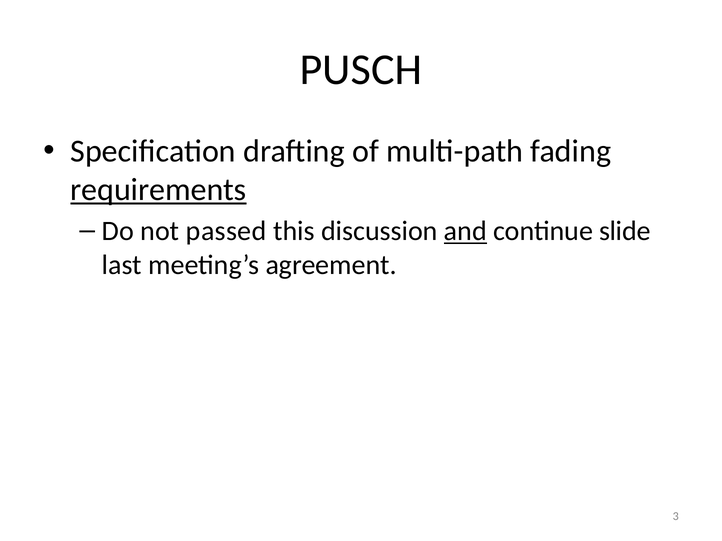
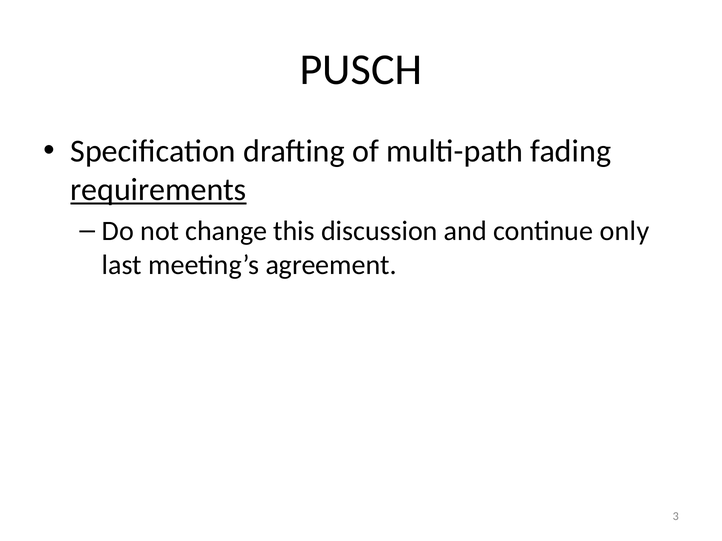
passed: passed -> change (226, 231)
and underline: present -> none (465, 231)
slide: slide -> only (624, 231)
